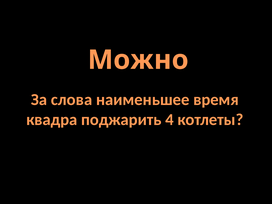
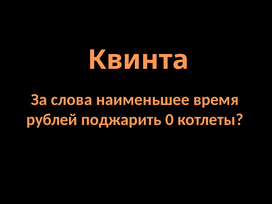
Можно: Можно -> Квинта (138, 60)
квадра: квадра -> рублей (52, 120)
4: 4 -> 0 (170, 120)
